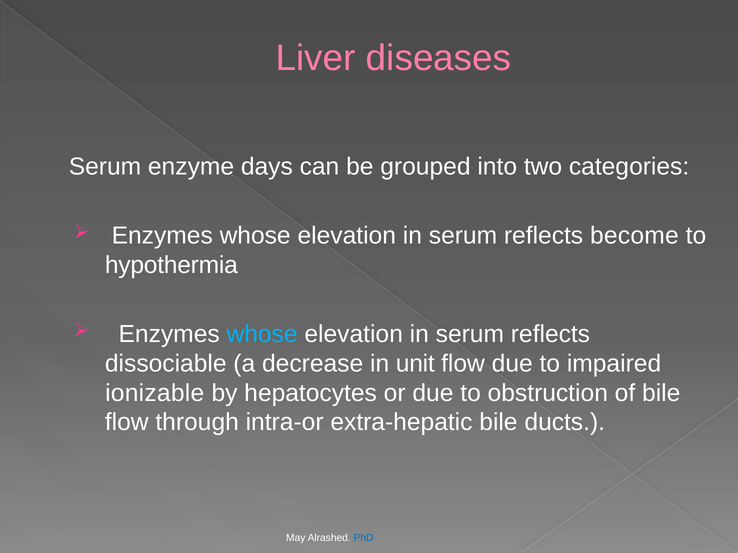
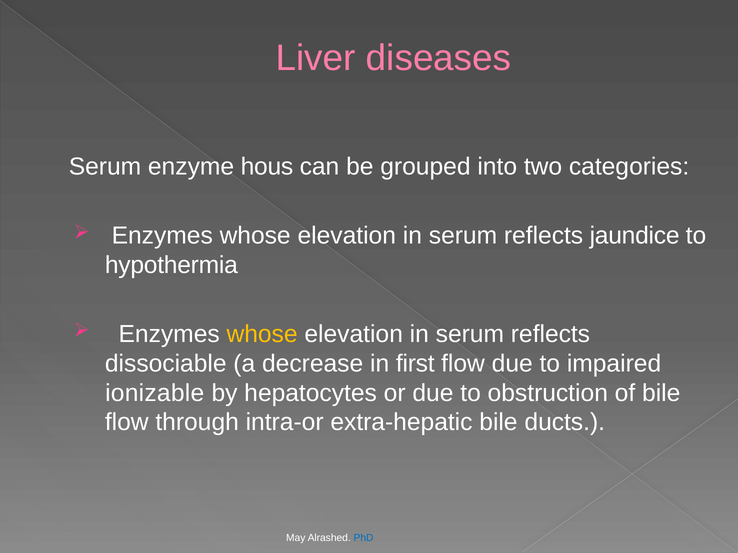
days: days -> hous (267, 167)
become: become -> jaundice (635, 236)
whose colour: light blue -> yellow (262, 334)
unit: unit -> first (415, 364)
